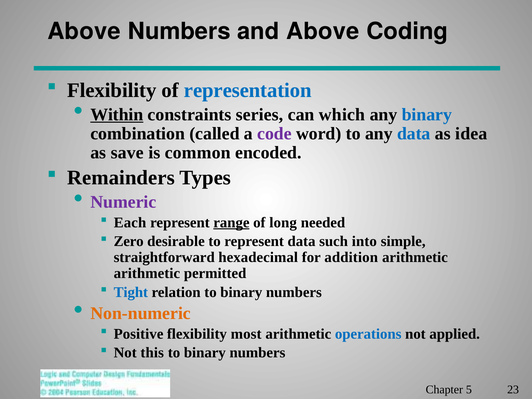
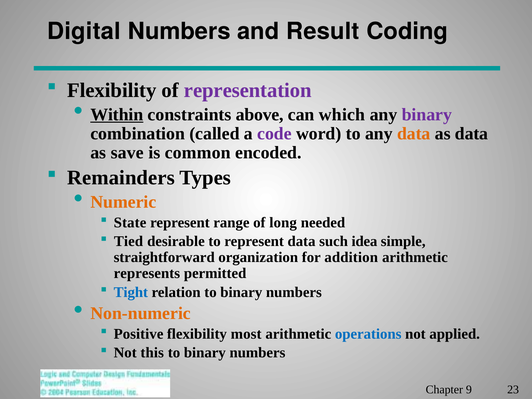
Above: Above -> Digital (84, 31)
and Above: Above -> Result (323, 31)
representation colour: blue -> purple (248, 90)
series: series -> above (260, 114)
binary colour: blue -> purple (427, 114)
data colour: blue -> orange (414, 134)
as idea: idea -> data (471, 134)
Numeric colour: purple -> orange (123, 202)
Each: Each -> State (130, 222)
range underline: present -> none (231, 222)
Zero: Zero -> Tied (129, 241)
into: into -> idea (364, 241)
hexadecimal: hexadecimal -> organization (258, 257)
arithmetic: arithmetic -> represents (147, 273)
5: 5 -> 9 (469, 390)
